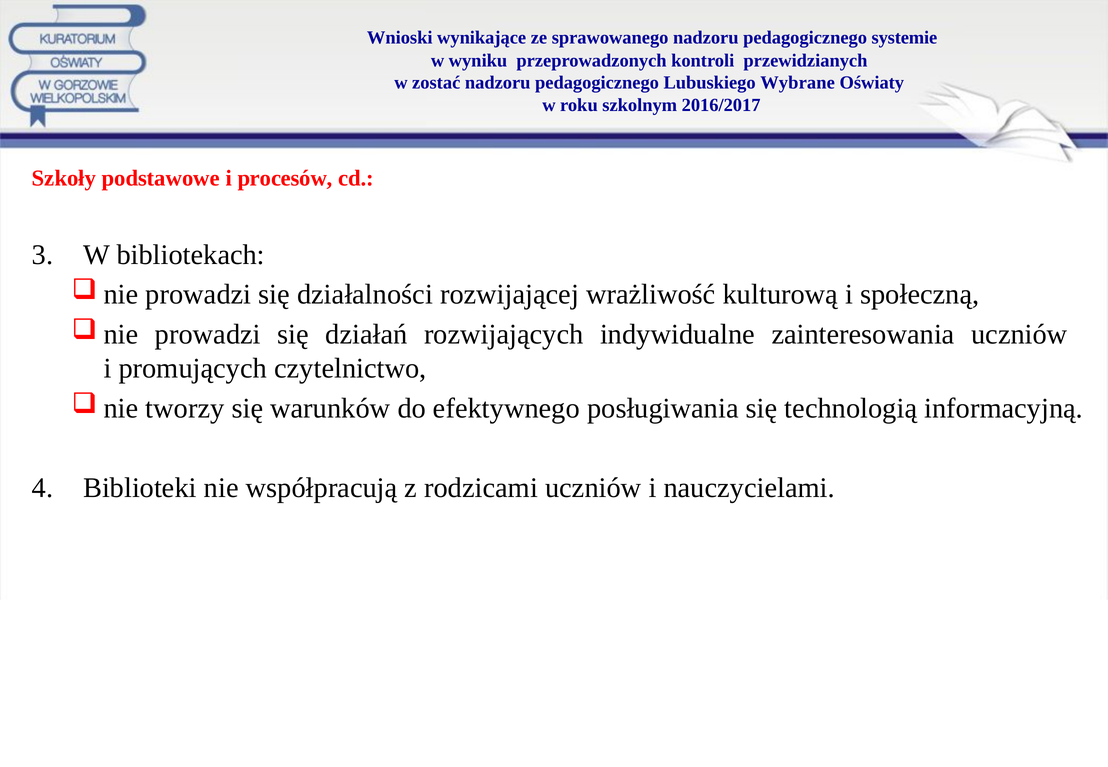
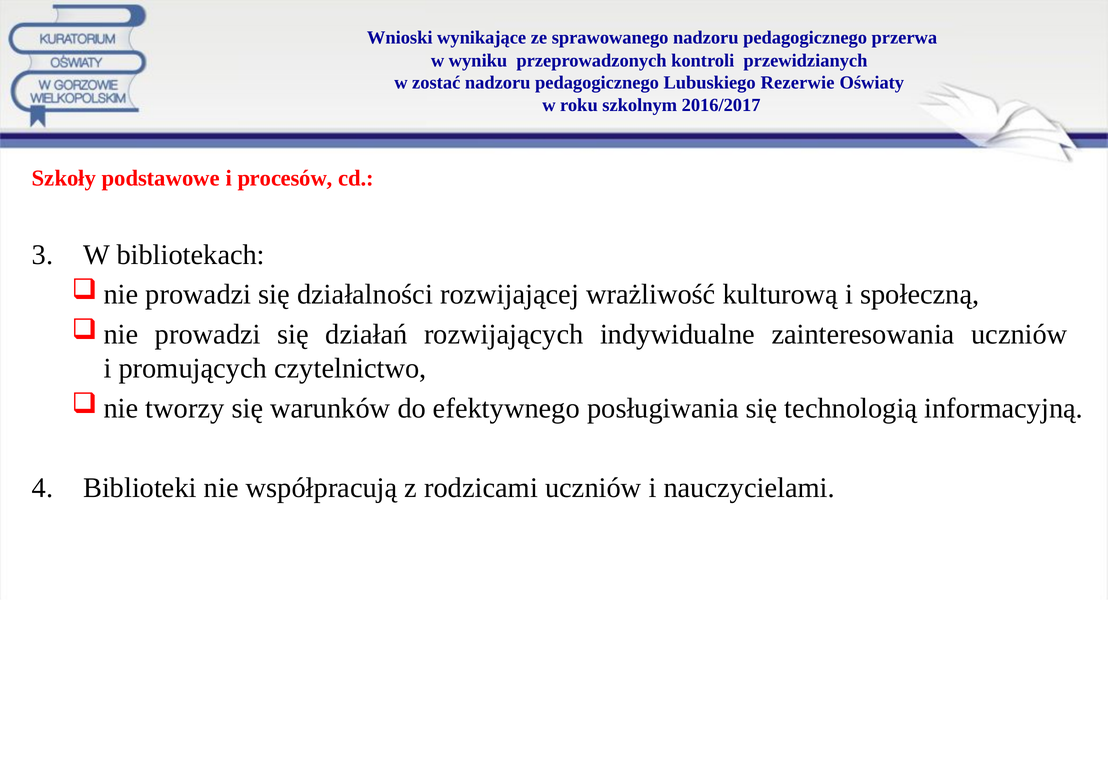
systemie: systemie -> przerwa (904, 38)
Wybrane: Wybrane -> Rezerwie (798, 83)
